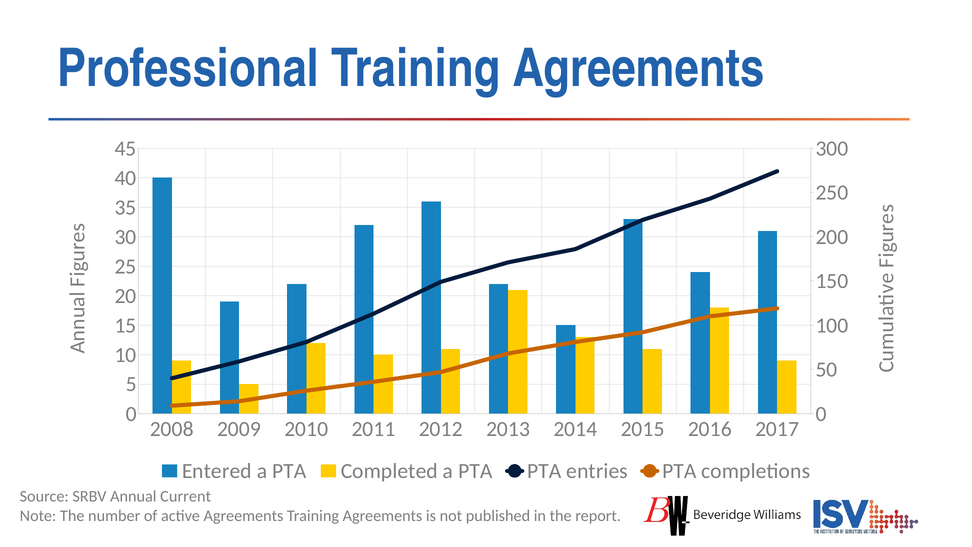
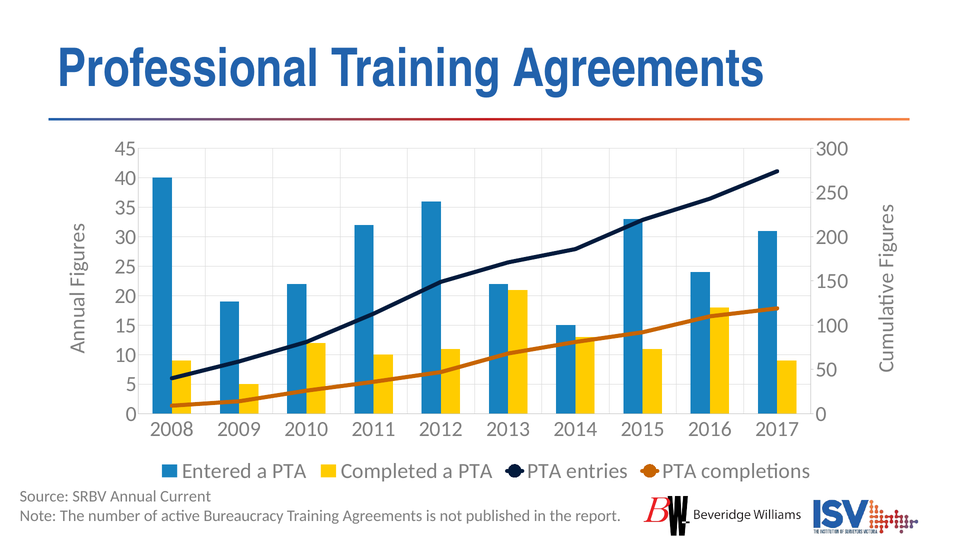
active Agreements: Agreements -> Bureaucracy (244, 516)
